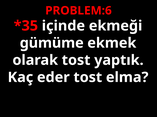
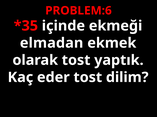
gümüme: gümüme -> elmadan (52, 43)
elma: elma -> dilim (127, 78)
